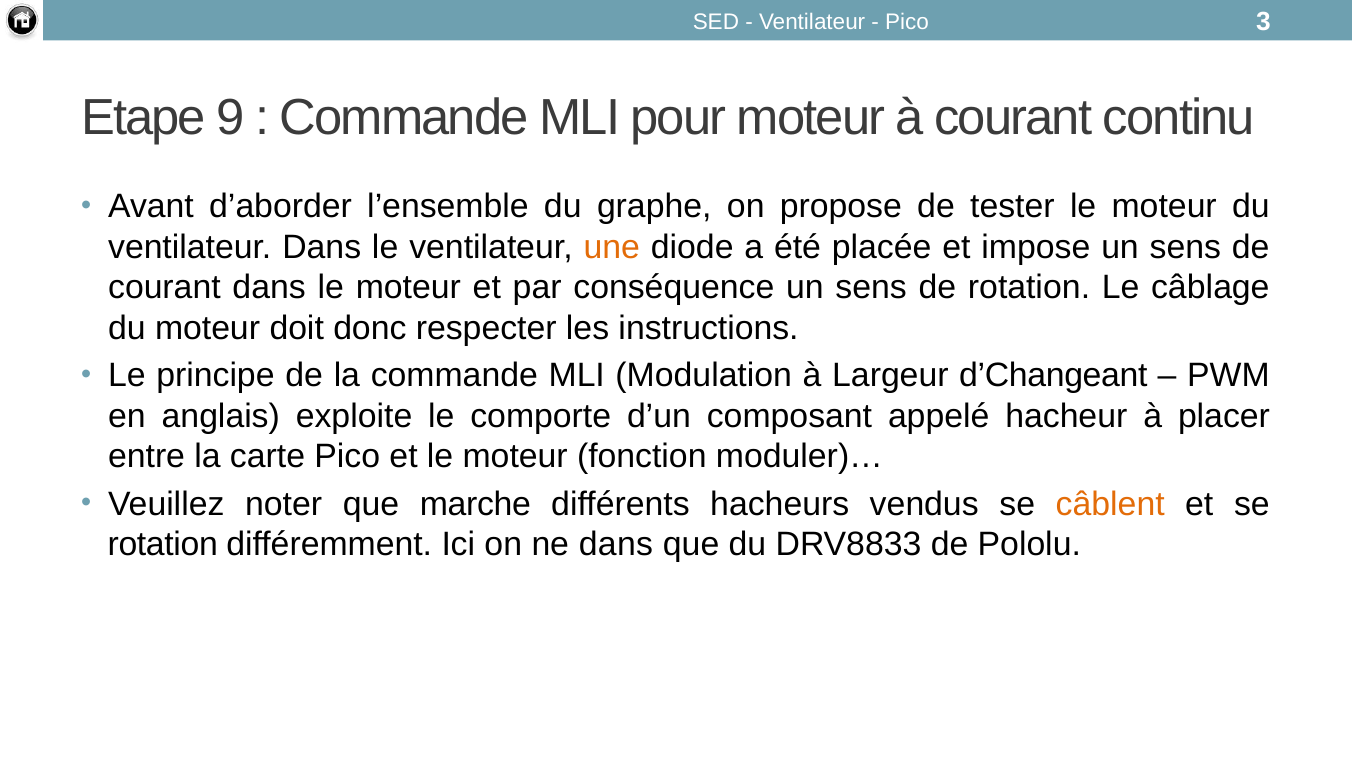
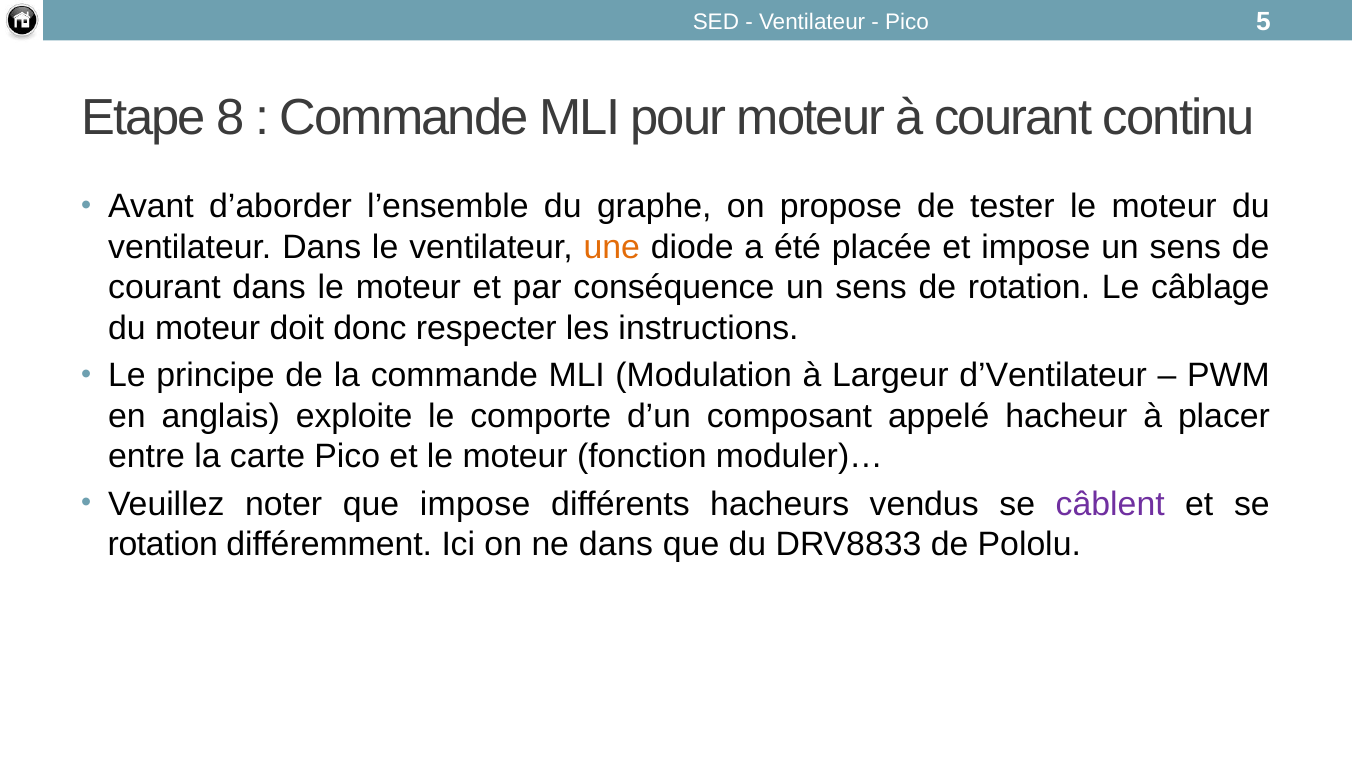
3: 3 -> 5 (1264, 22)
9: 9 -> 8 (231, 118)
d’Changeant: d’Changeant -> d’Ventilateur (1053, 376)
que marche: marche -> impose (475, 504)
câblent colour: orange -> purple (1110, 504)
